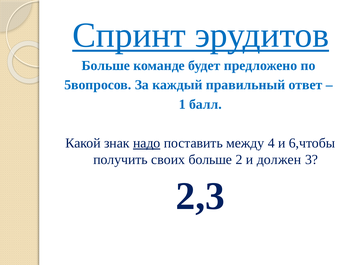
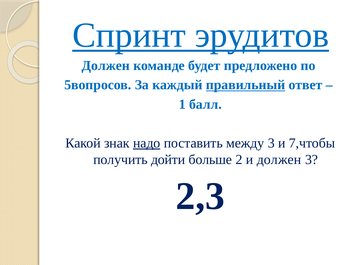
Больше: Больше -> Должен (106, 66)
правильный underline: none -> present (246, 85)
между 4: 4 -> 3 (271, 143)
6,чтобы: 6,чтобы -> 7,чтобы (312, 143)
своих: своих -> дойти (168, 160)
